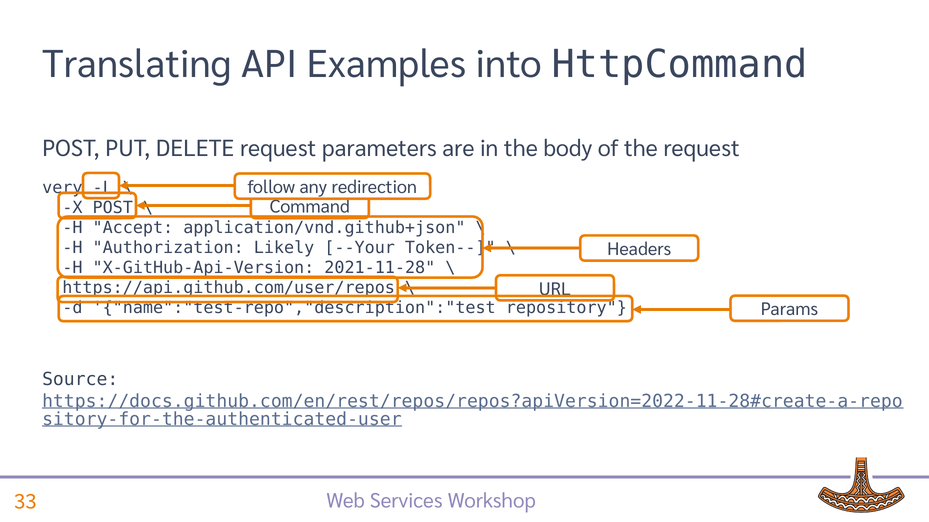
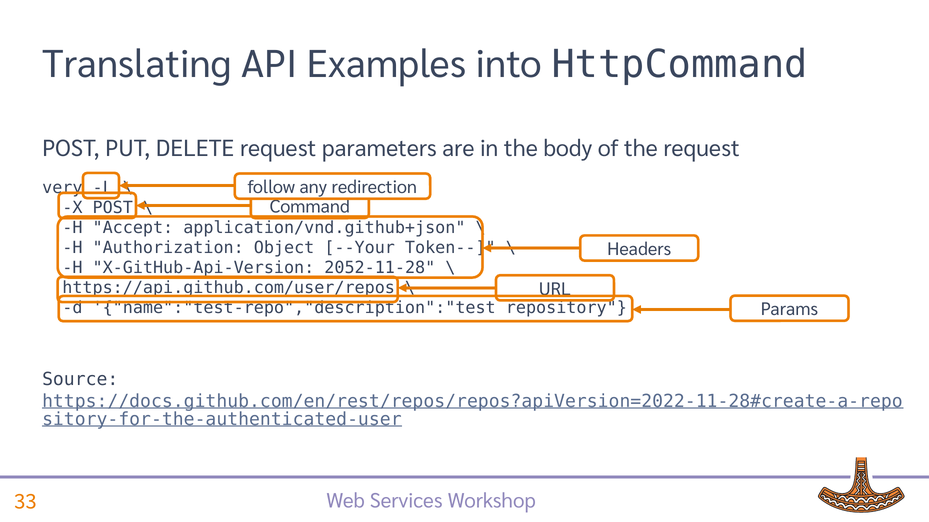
Likely: Likely -> Object (284, 248)
2021-11-28: 2021-11-28 -> 2052-11-28 (380, 268)
